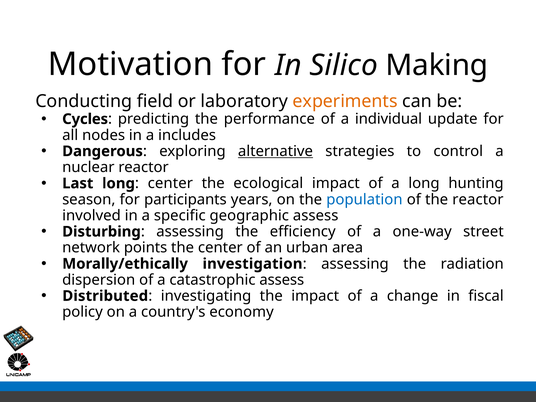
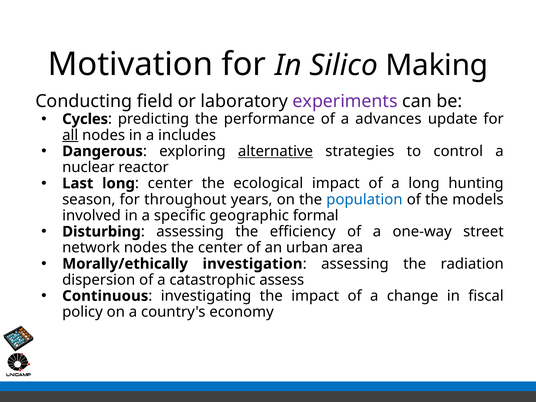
experiments colour: orange -> purple (345, 101)
individual: individual -> advances (388, 119)
all underline: none -> present (70, 135)
participants: participants -> throughout (185, 199)
the reactor: reactor -> models (478, 199)
geographic assess: assess -> formal (316, 216)
network points: points -> nodes (145, 248)
Distributed: Distributed -> Continuous (105, 296)
